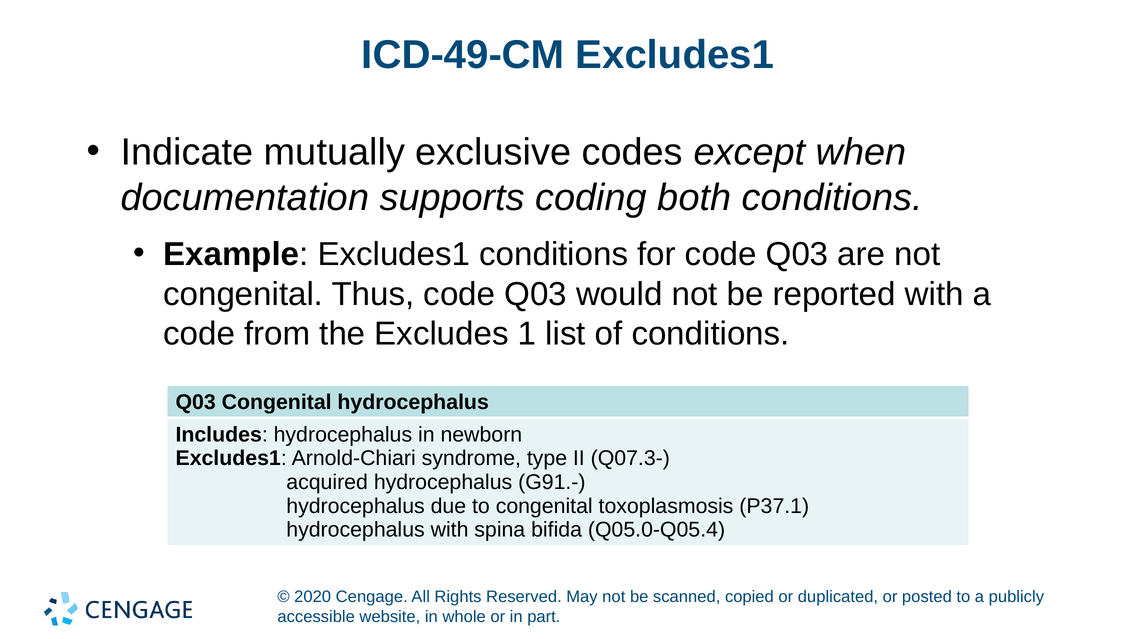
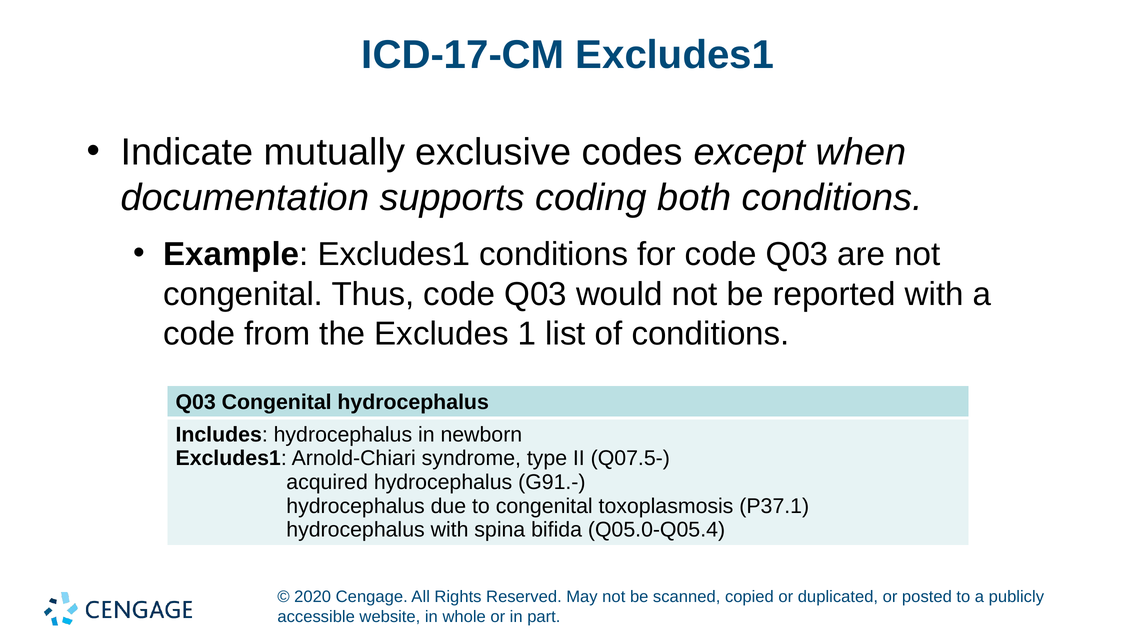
ICD-49-CM: ICD-49-CM -> ICD-17-CM (463, 55)
Q07.3-: Q07.3- -> Q07.5- (630, 458)
